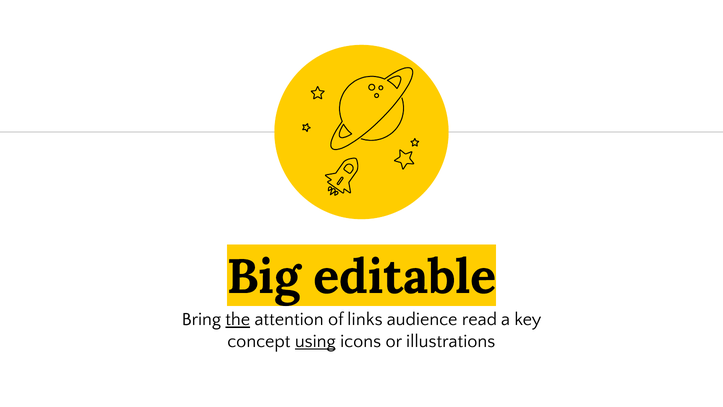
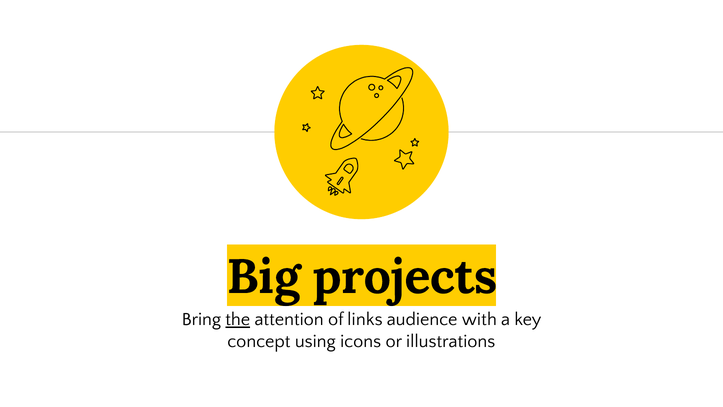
editable: editable -> projects (405, 277)
read: read -> with (479, 319)
using underline: present -> none (315, 341)
